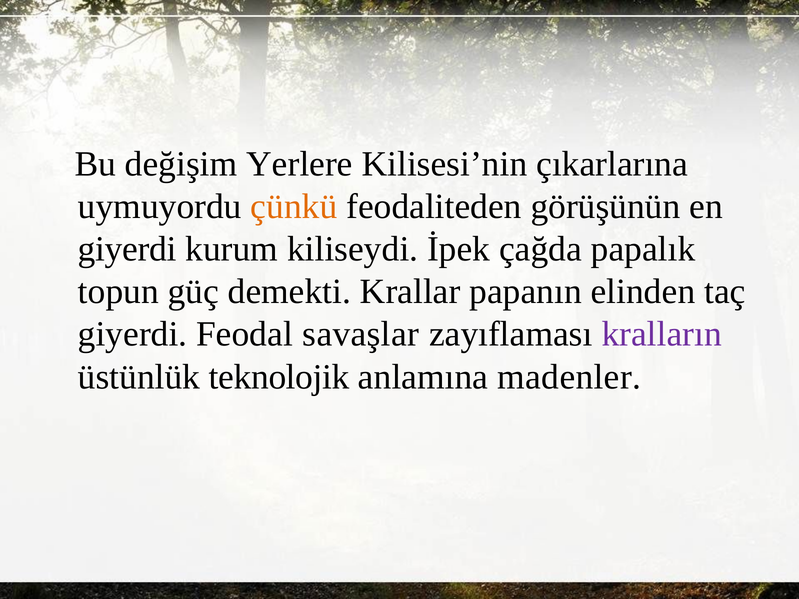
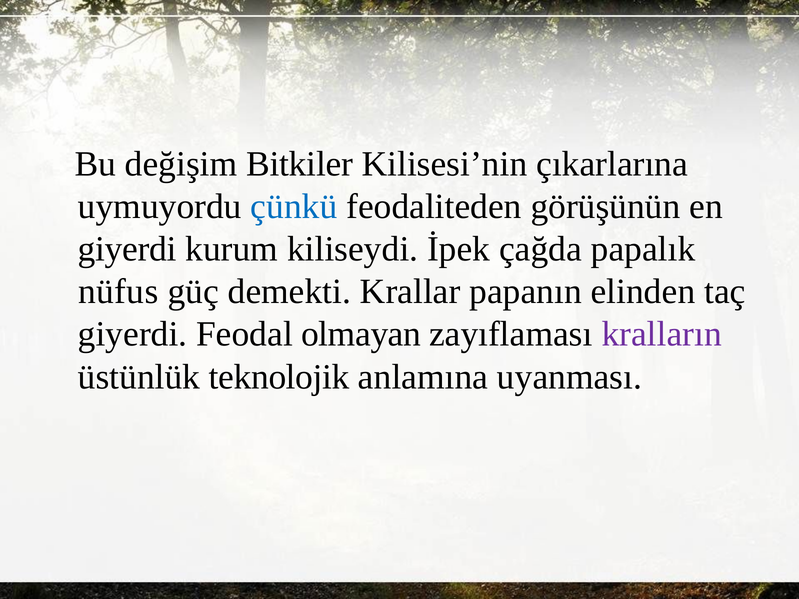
Yerlere: Yerlere -> Bitkiler (300, 164)
çünkü colour: orange -> blue (294, 206)
topun: topun -> nüfus (118, 292)
savaşlar: savaşlar -> olmayan (361, 334)
madenler: madenler -> uyanması (569, 377)
